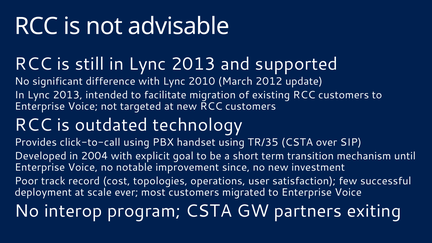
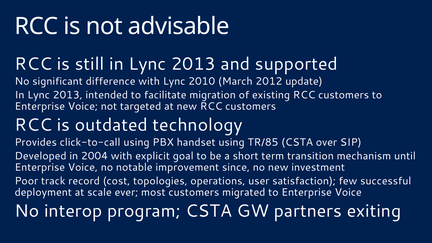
TR/35: TR/35 -> TR/85 (263, 142)
